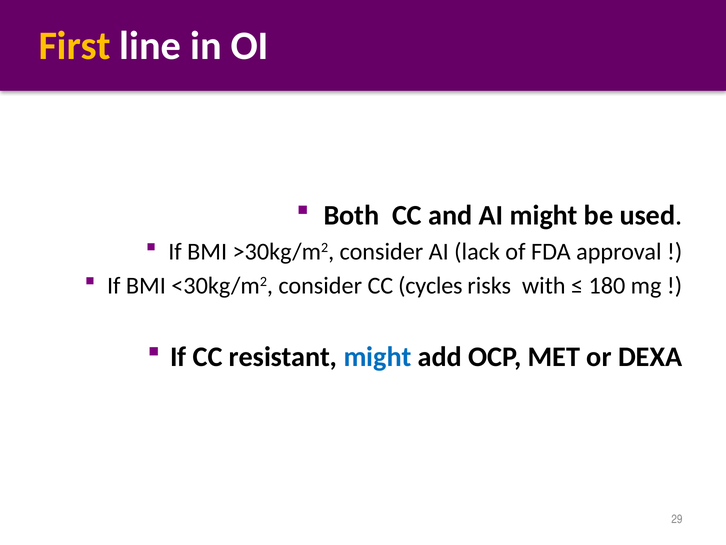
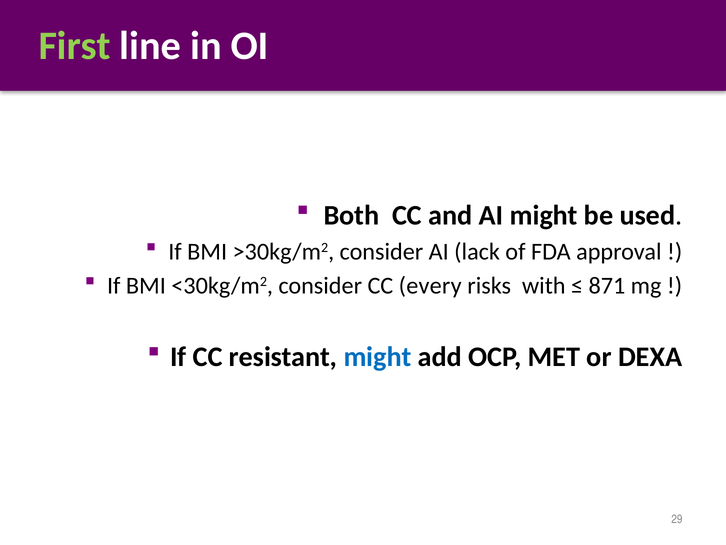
First colour: yellow -> light green (75, 46)
cycles: cycles -> every (430, 285)
180: 180 -> 871 (607, 285)
